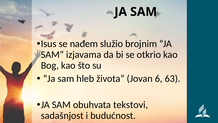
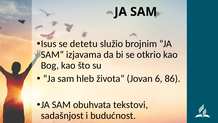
nađem: nađem -> detetu (84, 44)
63: 63 -> 86 (173, 78)
